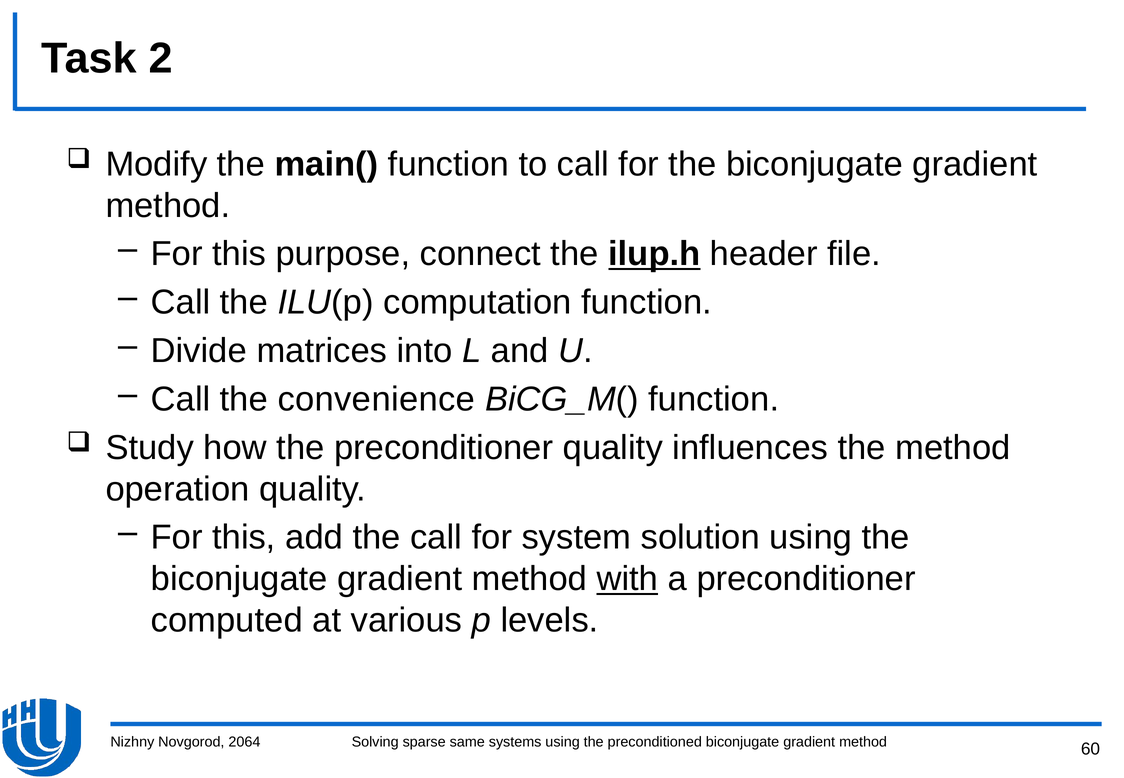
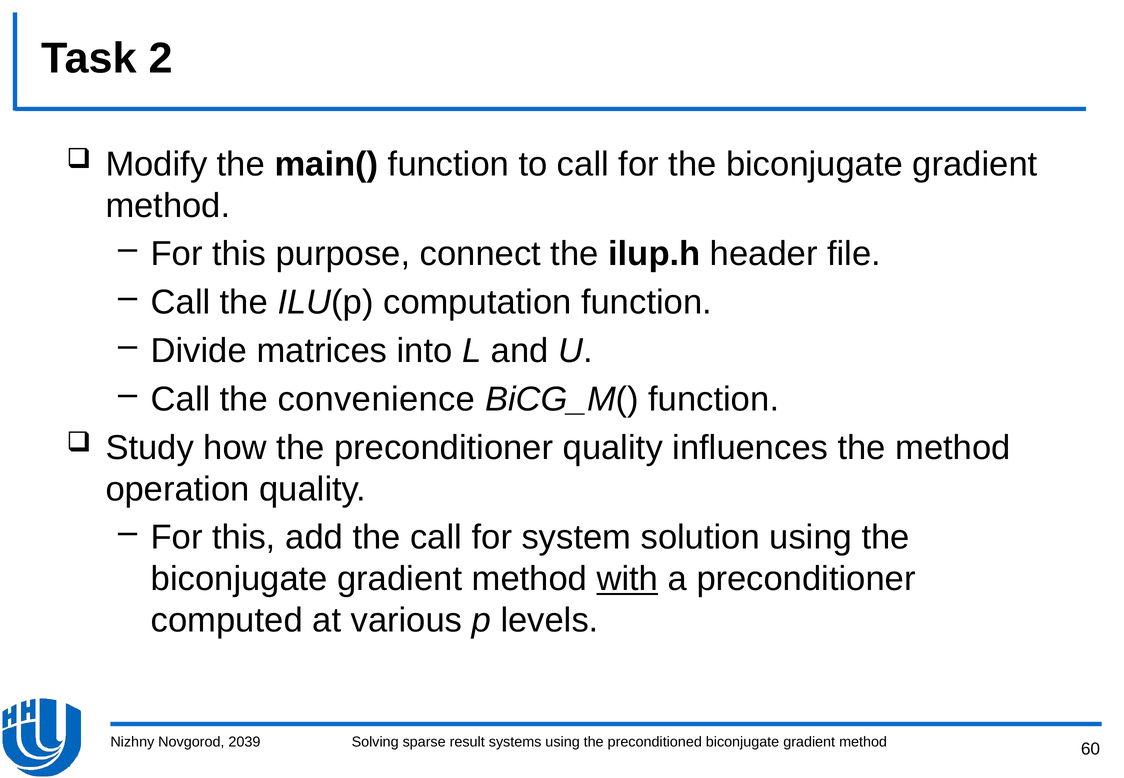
ilup.h underline: present -> none (654, 254)
2064: 2064 -> 2039 (244, 742)
same: same -> result (467, 742)
